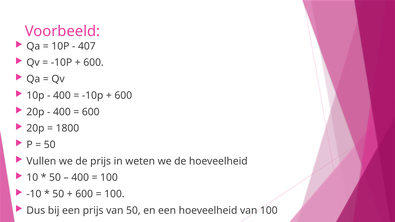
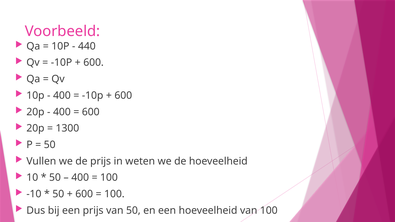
407: 407 -> 440 (87, 46)
1800: 1800 -> 1300 (67, 128)
